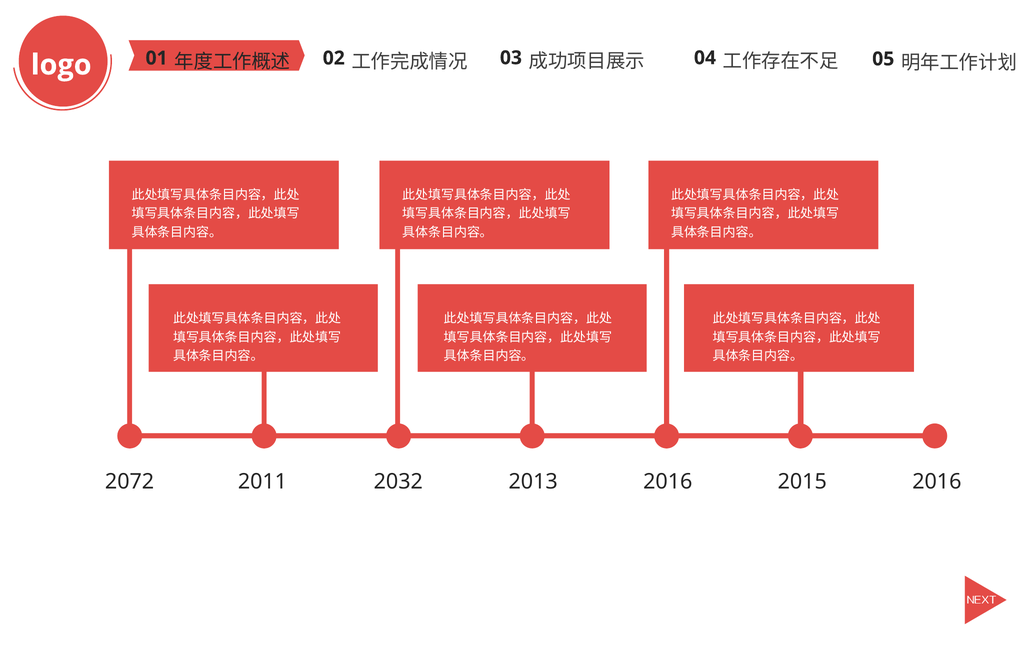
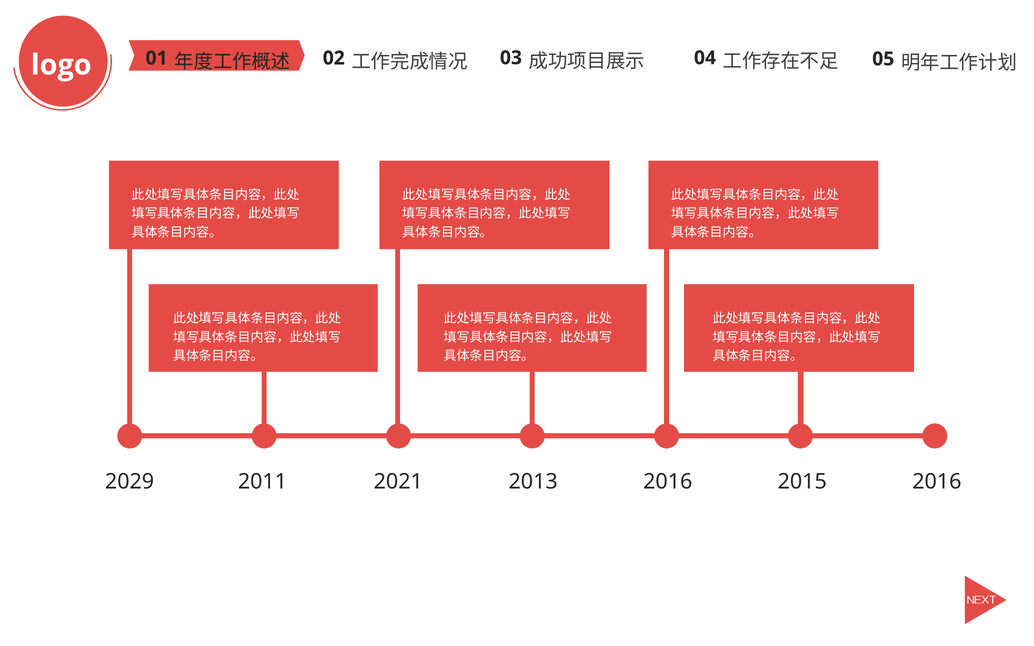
2072: 2072 -> 2029 (130, 482)
2032: 2032 -> 2021 (398, 482)
